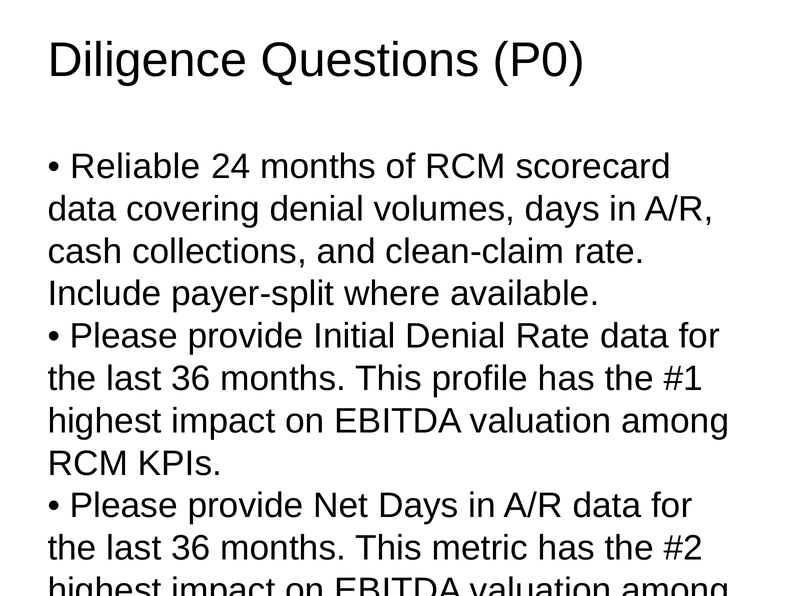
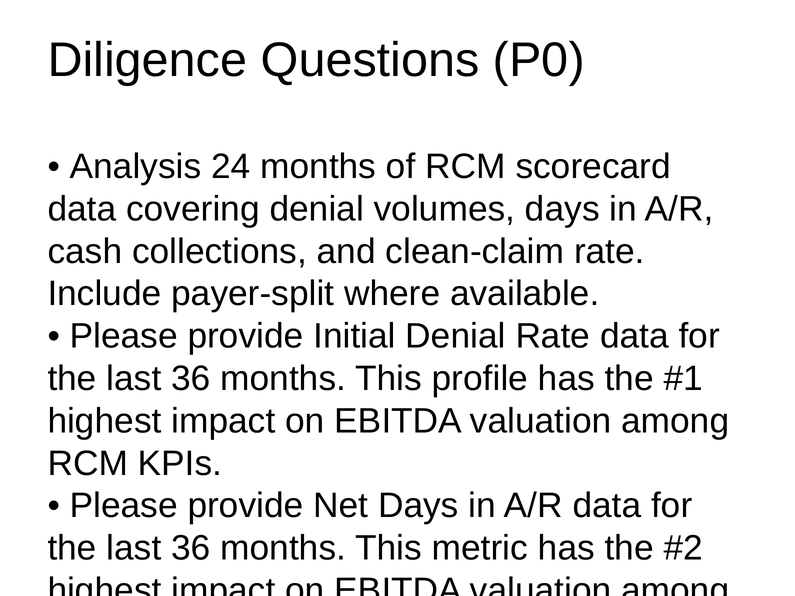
Reliable: Reliable -> Analysis (136, 167)
